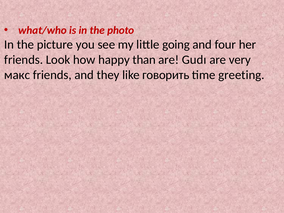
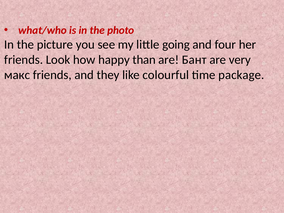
Gudɪ: Gudɪ -> Бант (194, 60)
говорить: говорить -> colourful (166, 75)
greeting: greeting -> package (241, 75)
